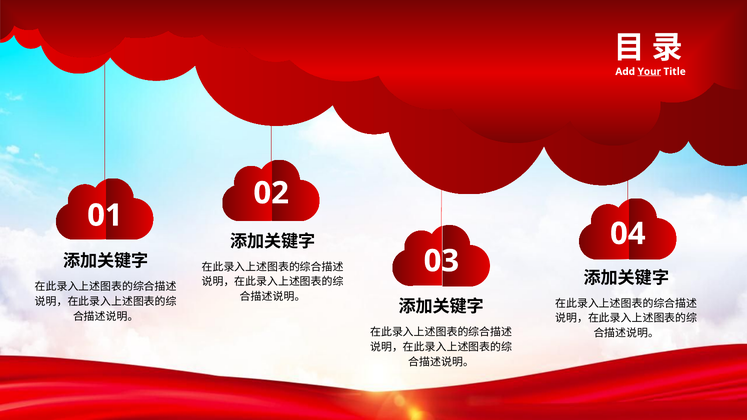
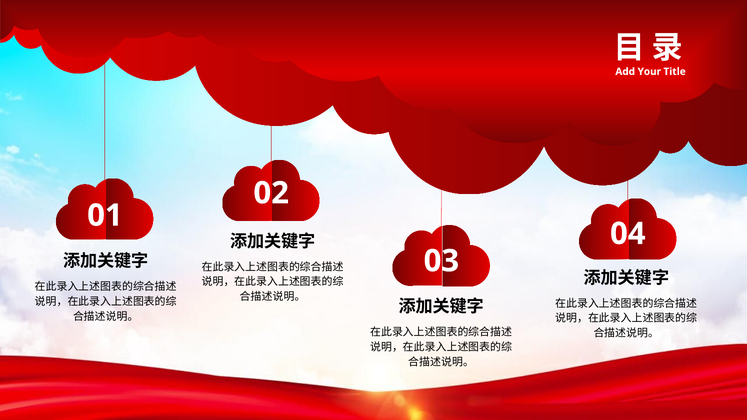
Your underline: present -> none (649, 72)
